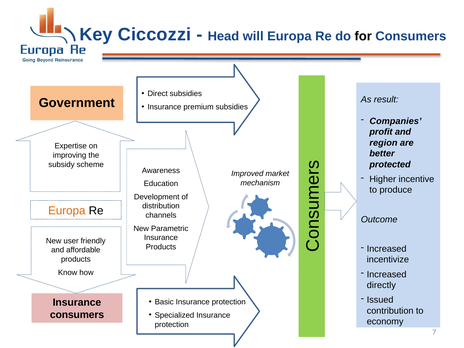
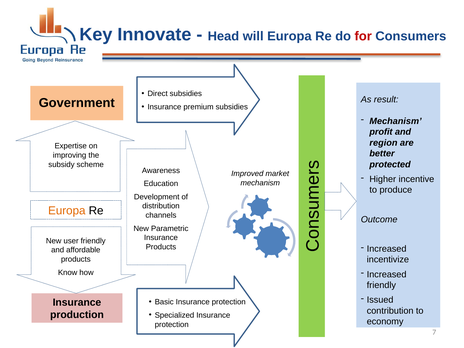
Ciccozzi: Ciccozzi -> Innovate (155, 35)
for colour: black -> red (363, 36)
Companies: Companies -> Mechanism (396, 121)
directly: directly -> friendly (381, 285)
consumers: consumers -> production (77, 315)
